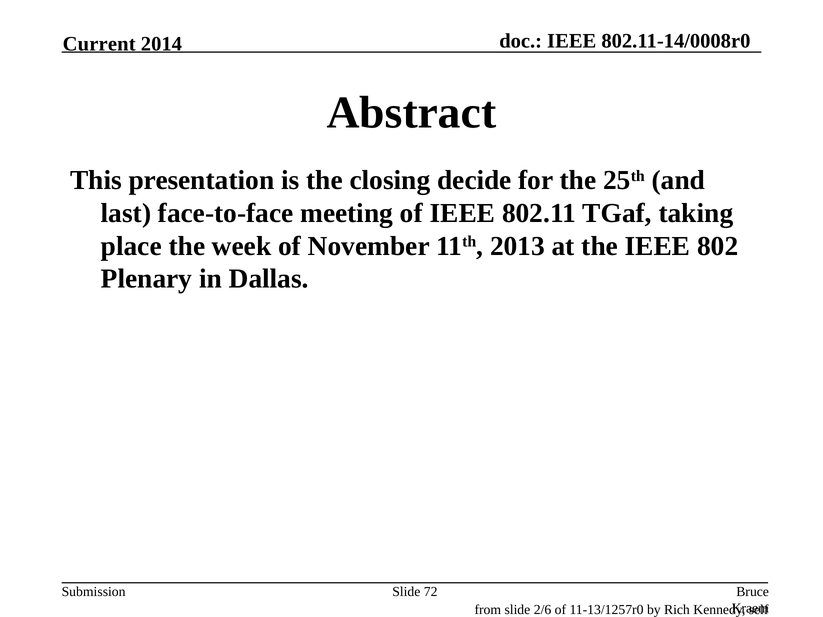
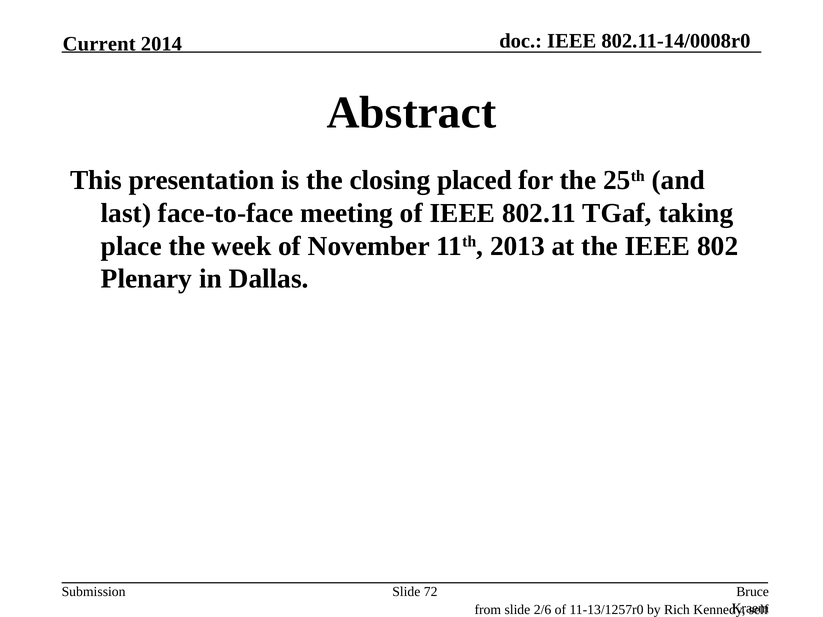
decide: decide -> placed (474, 180)
